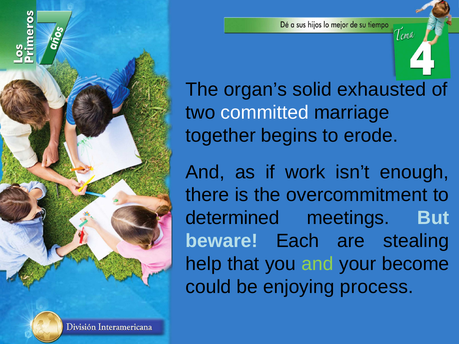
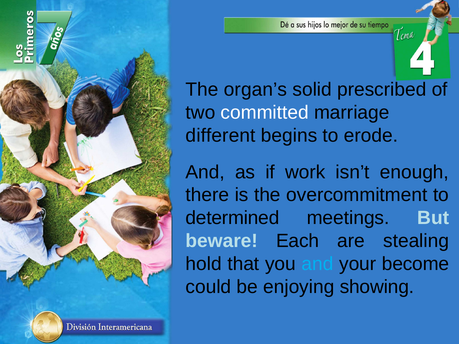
exhausted: exhausted -> prescribed (382, 90)
together: together -> different (221, 135)
help: help -> hold (204, 264)
and colour: light green -> light blue (317, 264)
process: process -> showing (377, 287)
